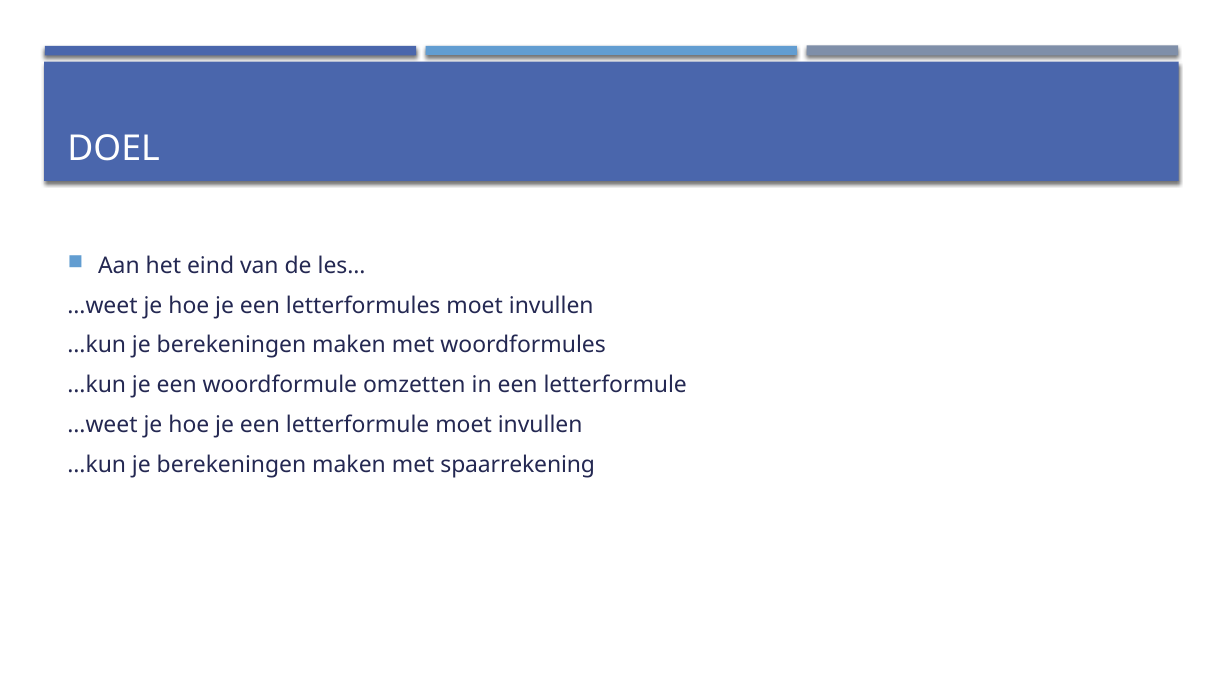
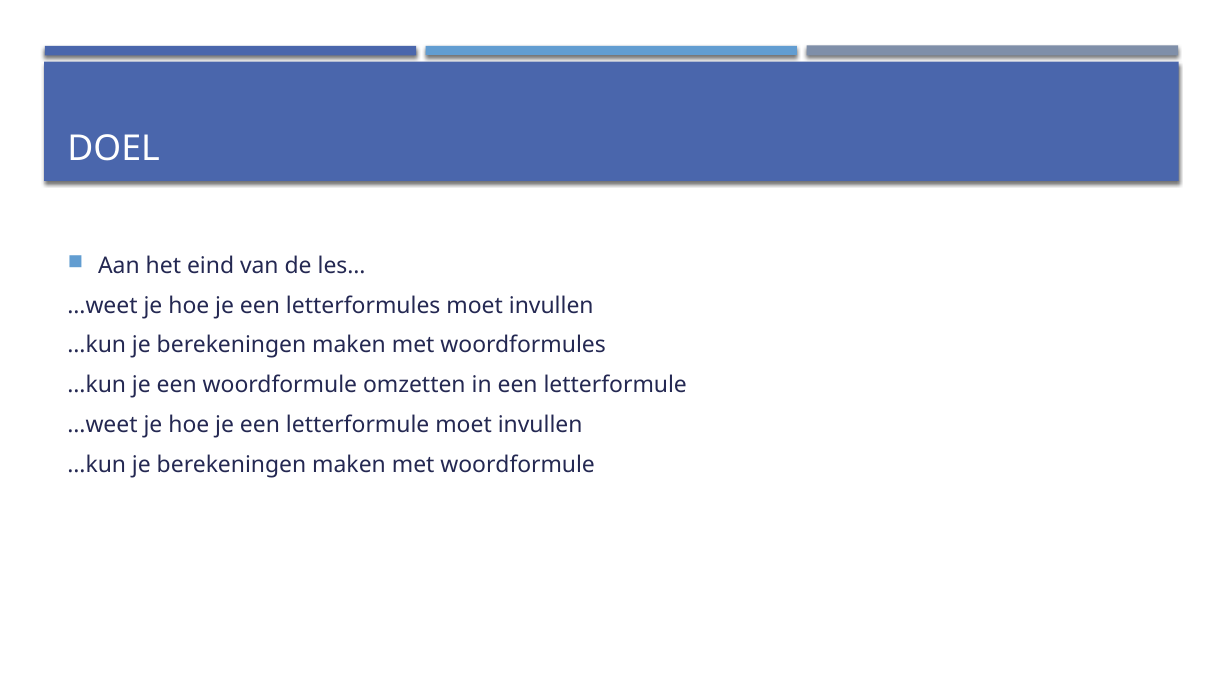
met spaarrekening: spaarrekening -> woordformule (518, 464)
